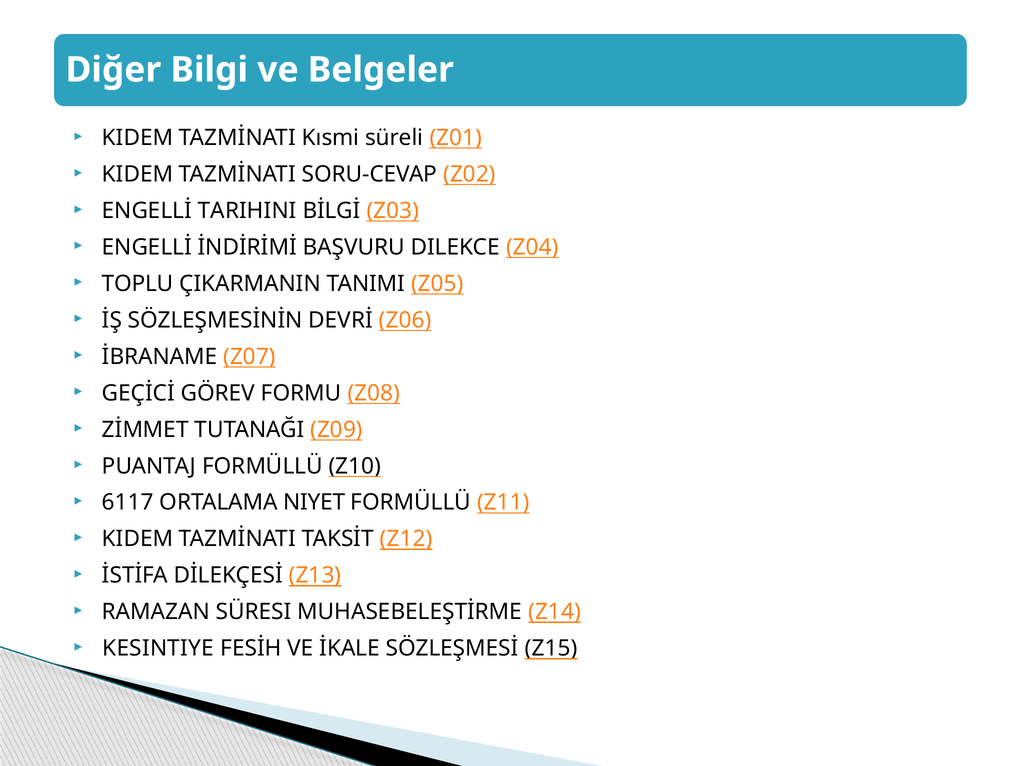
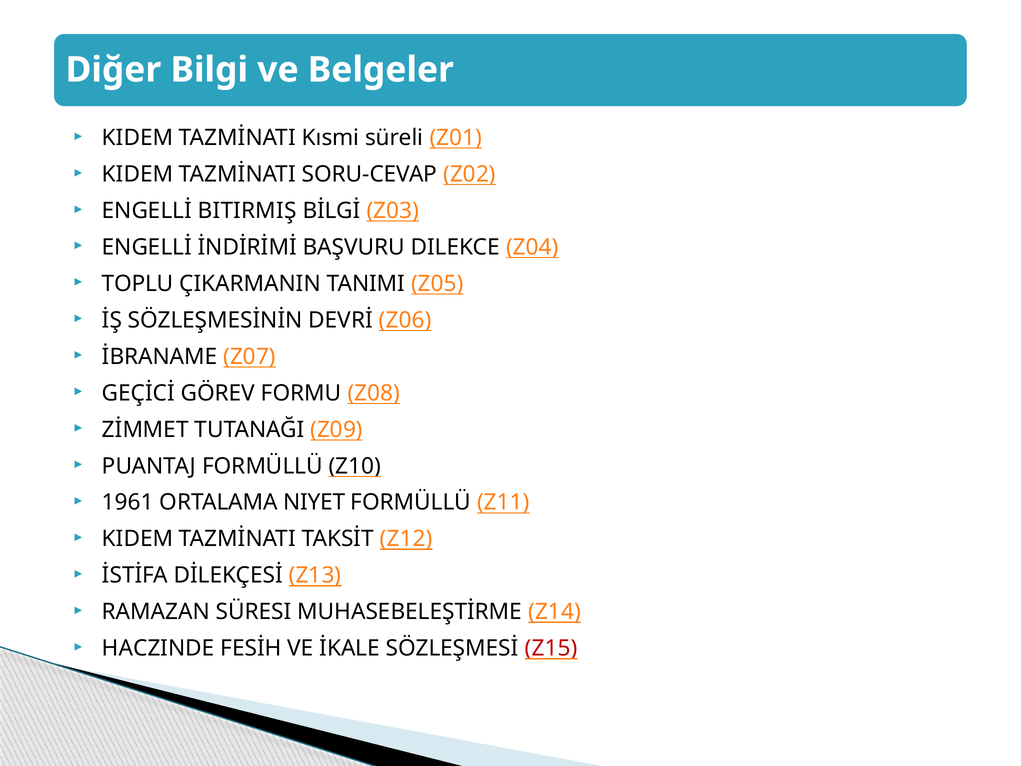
TARIHINI: TARIHINI -> BITIRMIŞ (247, 211)
6117: 6117 -> 1961 (128, 502)
KESINTIYE: KESINTIYE -> HACZINDE (158, 648)
Z15 colour: black -> red (551, 648)
